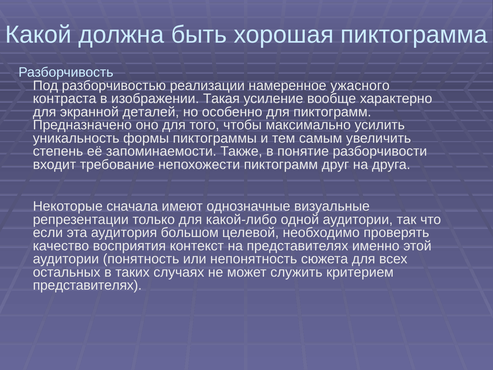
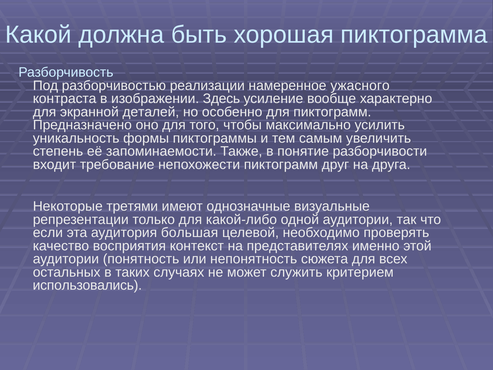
Такая: Такая -> Здесь (221, 99)
сначала: сначала -> третями (132, 206)
большом: большом -> большая (190, 233)
представителях: представителях -> использовались (87, 285)
